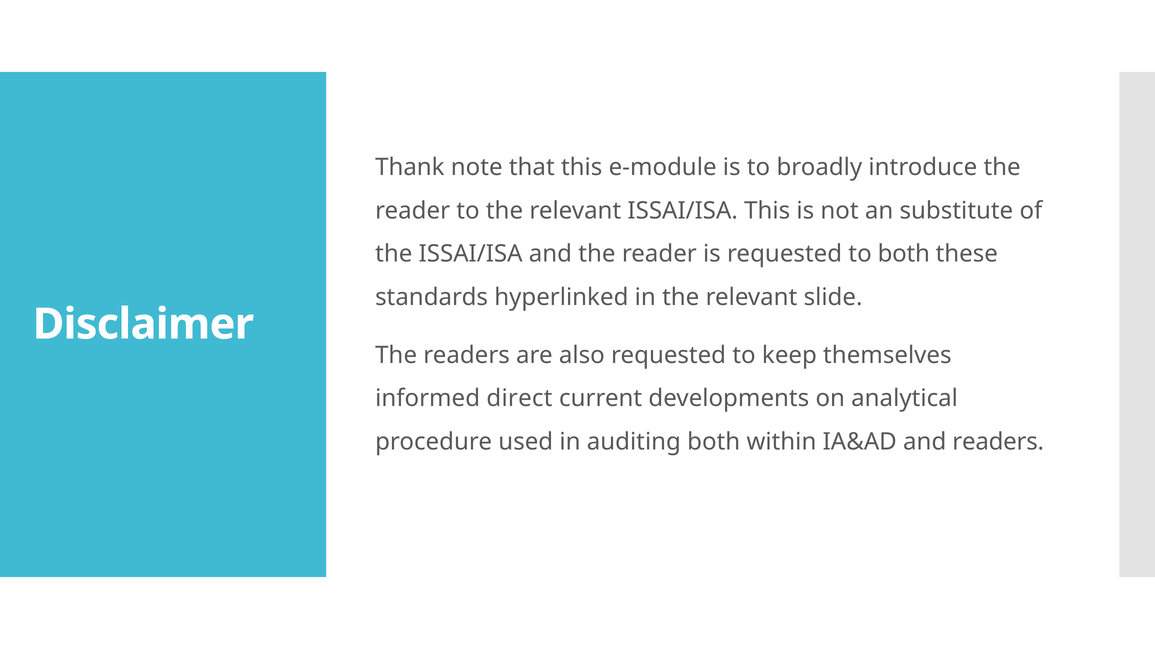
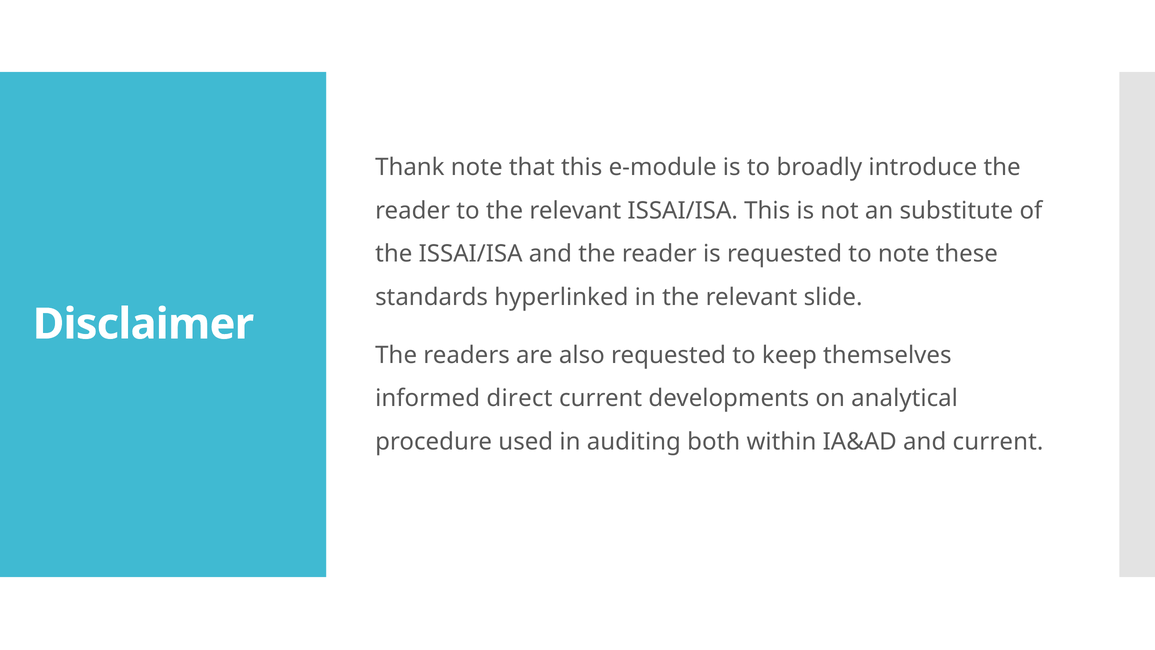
to both: both -> note (904, 254)
and readers: readers -> current (998, 442)
